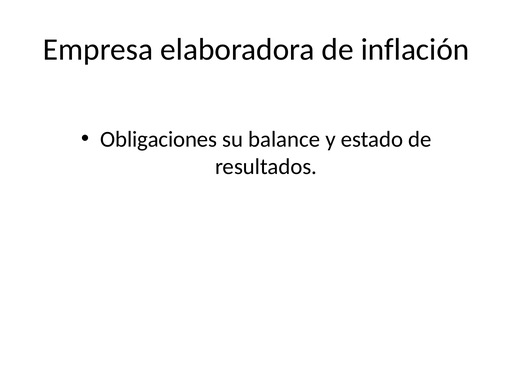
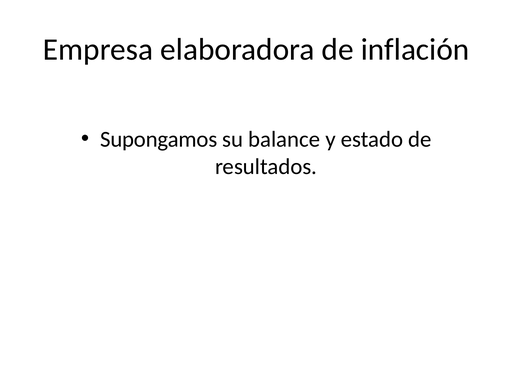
Obligaciones: Obligaciones -> Supongamos (159, 140)
